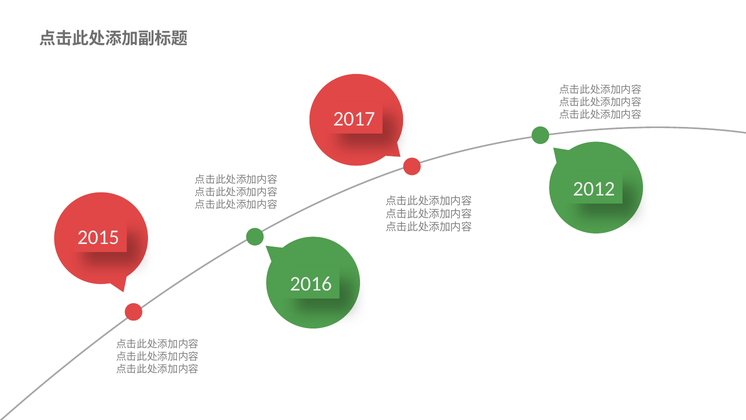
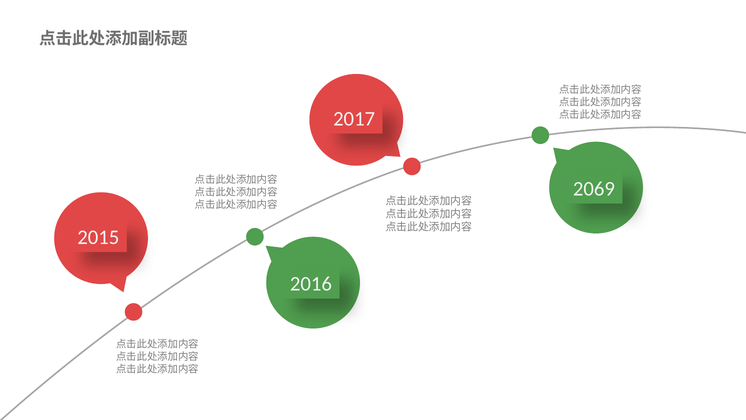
2012: 2012 -> 2069 (594, 189)
